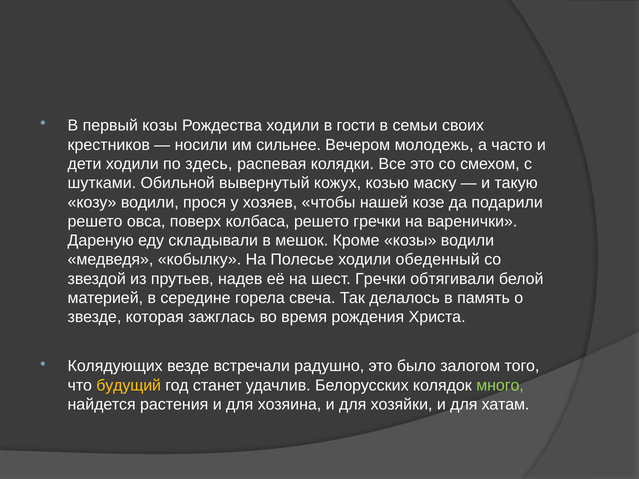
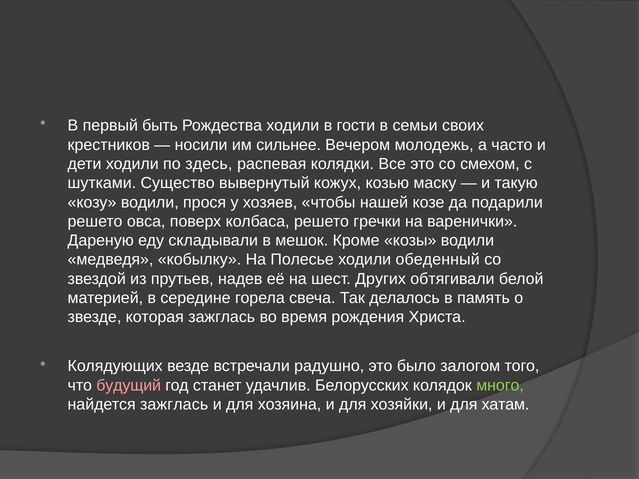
первый козы: козы -> быть (160, 126)
Обильной: Обильной -> Существо (178, 183)
шест Гречки: Гречки -> Других (381, 279)
будущий colour: yellow -> pink (129, 386)
найдется растения: растения -> зажглась (174, 405)
